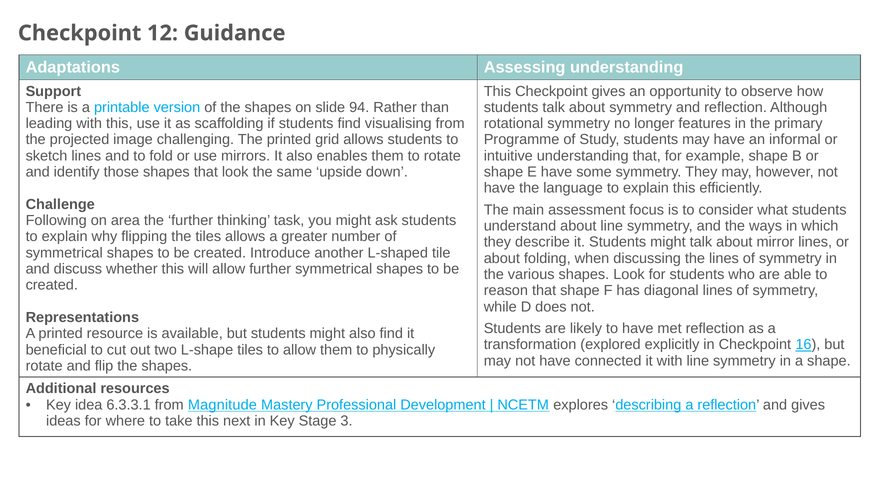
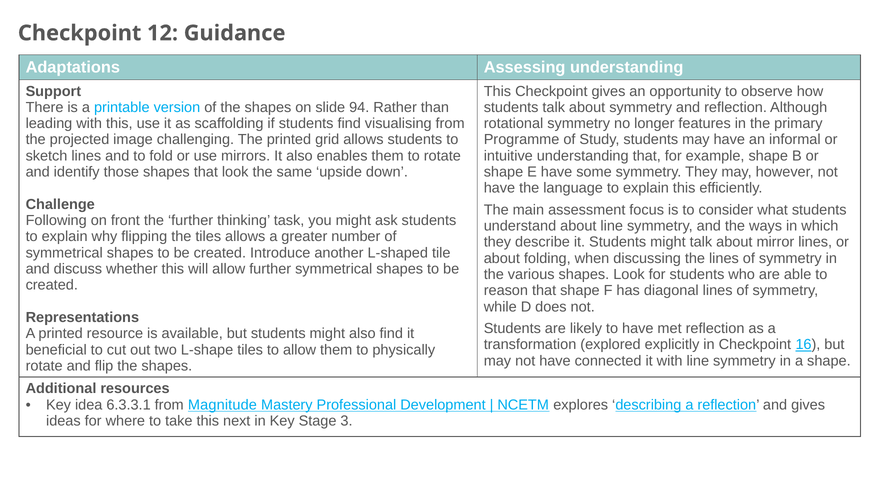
area: area -> front (125, 220)
